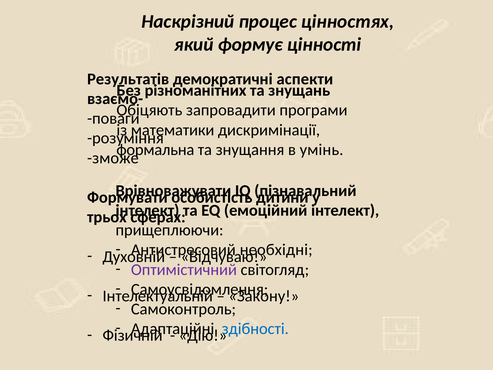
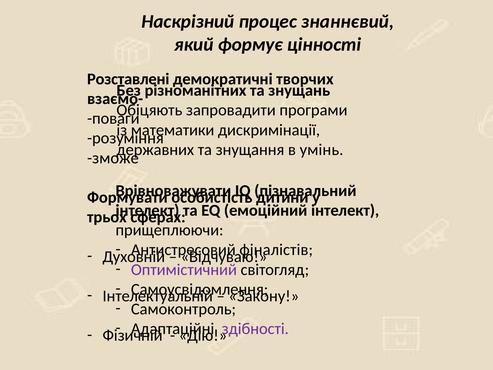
цінностях: цінностях -> знаннєвий (348, 22)
Результатів: Результатів -> Розставлені (128, 79)
аспекти: аспекти -> творчих (305, 79)
формальна: формальна -> державних (155, 150)
необхідні: необхідні -> фіналістів (276, 250)
здібності colour: blue -> purple (255, 329)
